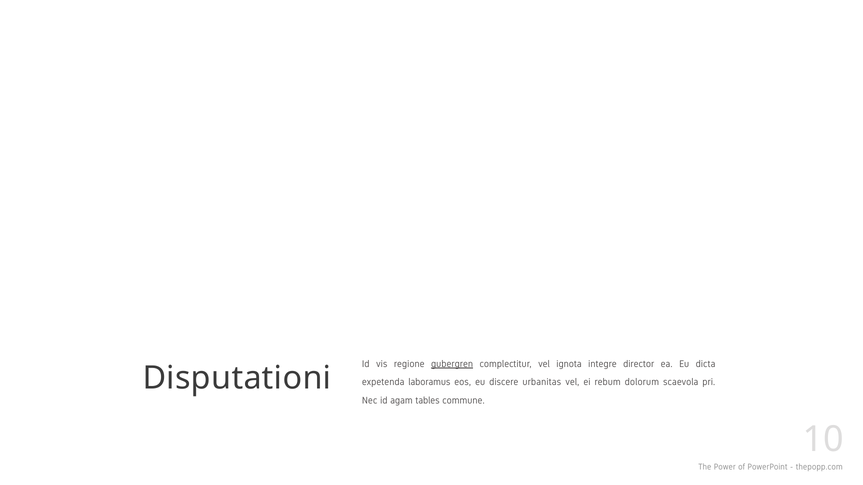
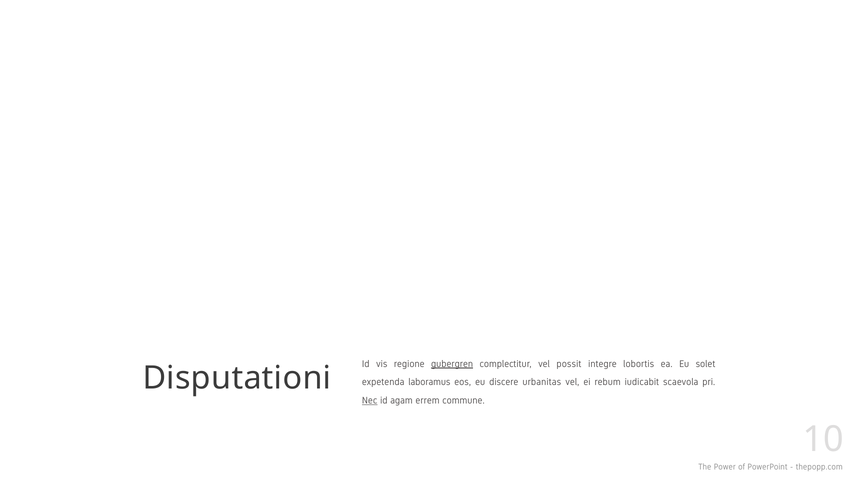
ignota: ignota -> possit (569, 364)
director: director -> lobortis (639, 364)
dicta: dicta -> solet (706, 364)
dolorum: dolorum -> iudicabit (642, 383)
Nec underline: none -> present (370, 401)
tables: tables -> errem (428, 401)
